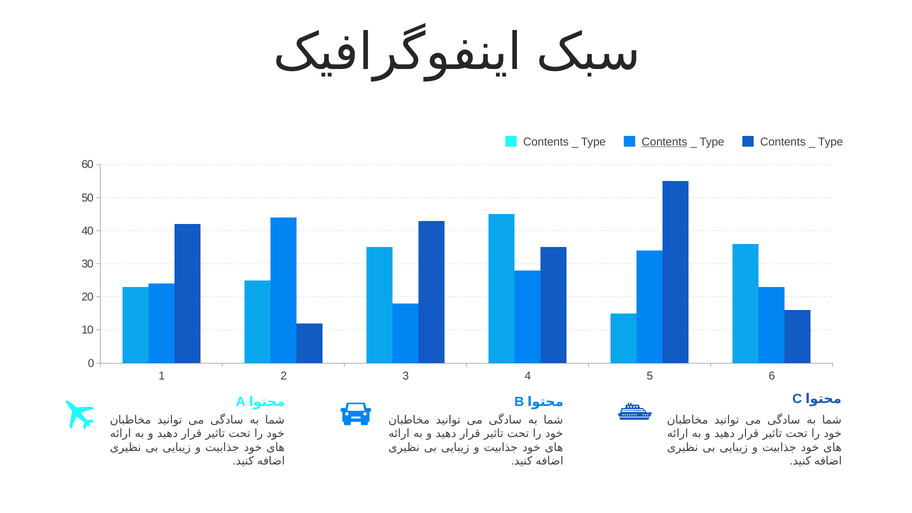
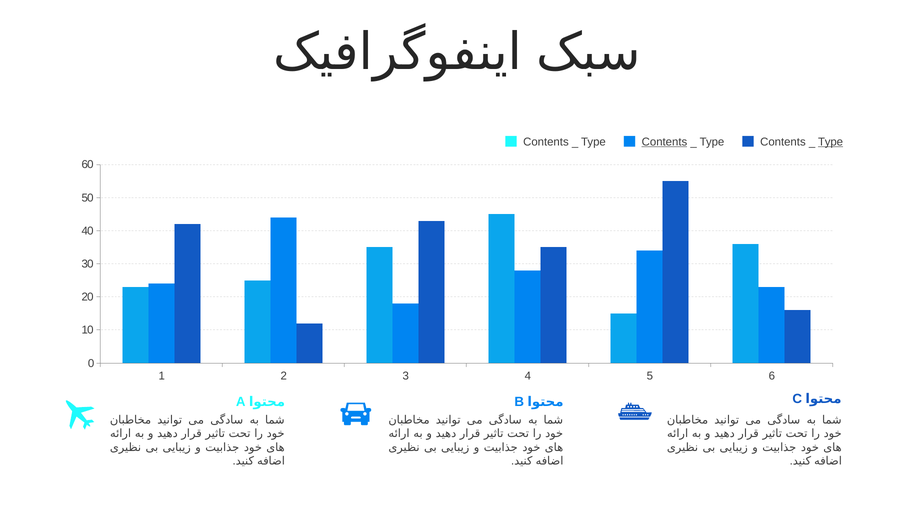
Type underline: none -> present (830, 142)
